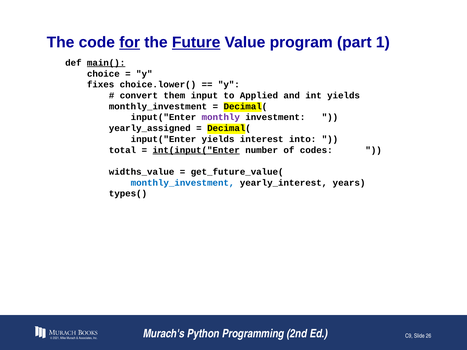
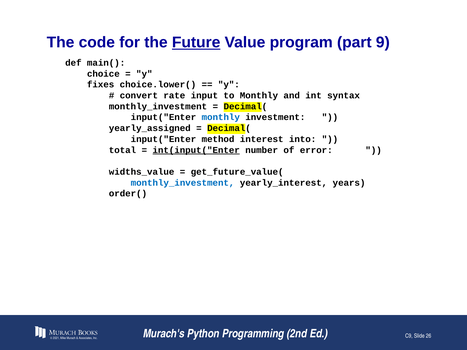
for underline: present -> none (130, 42)
1: 1 -> 9 (383, 42)
main( underline: present -> none (106, 63)
them: them -> rate (174, 96)
to Applied: Applied -> Monthly (259, 96)
int yields: yields -> syntax (344, 96)
monthly colour: purple -> blue (221, 117)
input("Enter yields: yields -> method (218, 139)
codes: codes -> error (316, 150)
types(: types( -> order( (128, 194)
